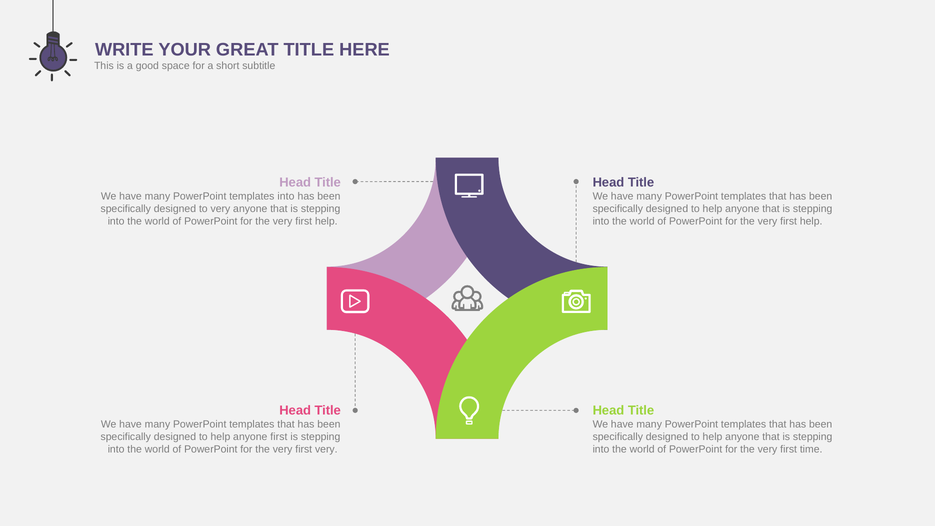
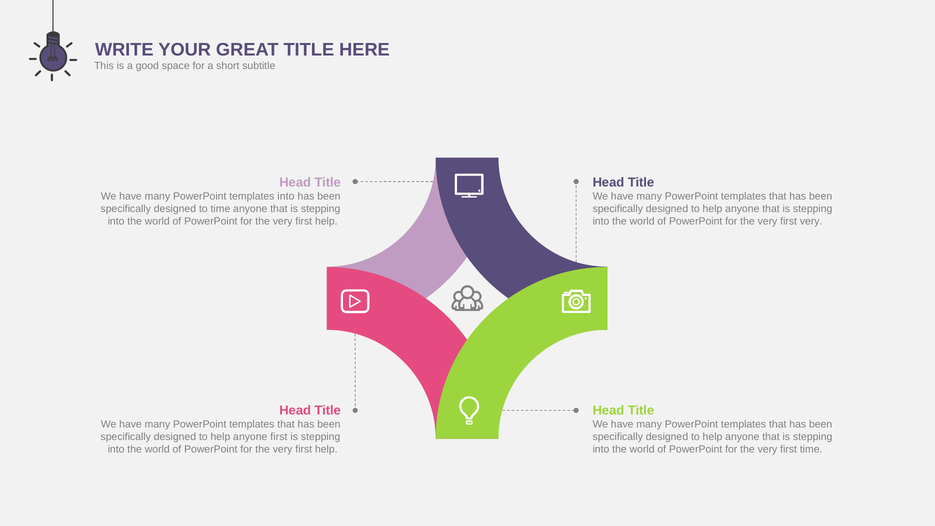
to very: very -> time (220, 209)
help: help -> very (811, 221)
very: very -> help (326, 449)
